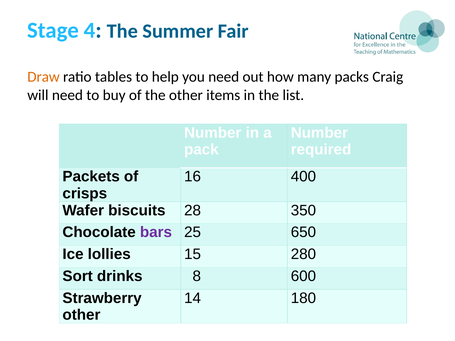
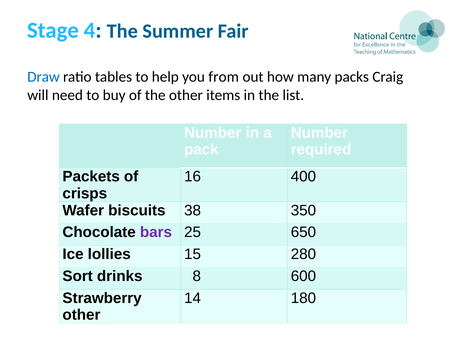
Draw colour: orange -> blue (44, 77)
you need: need -> from (224, 77)
28: 28 -> 38 (193, 210)
